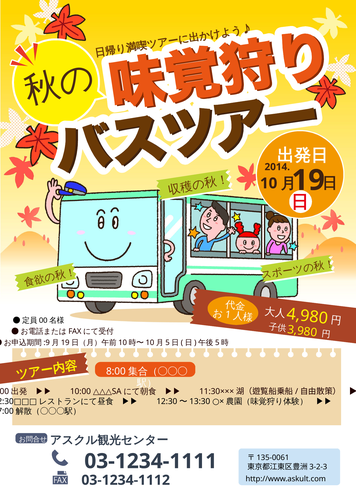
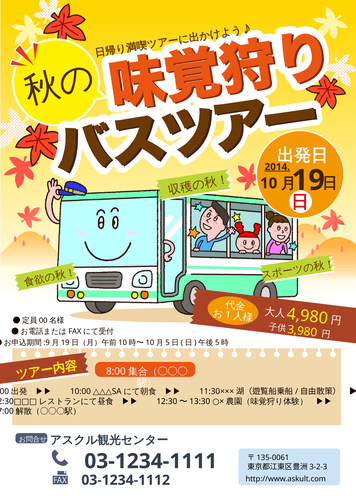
2014 underline: none -> present (277, 167)
